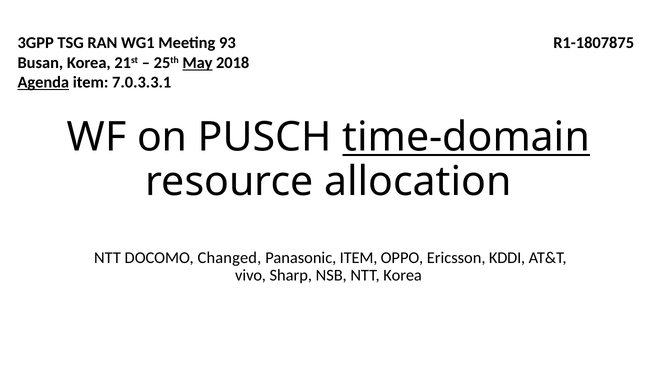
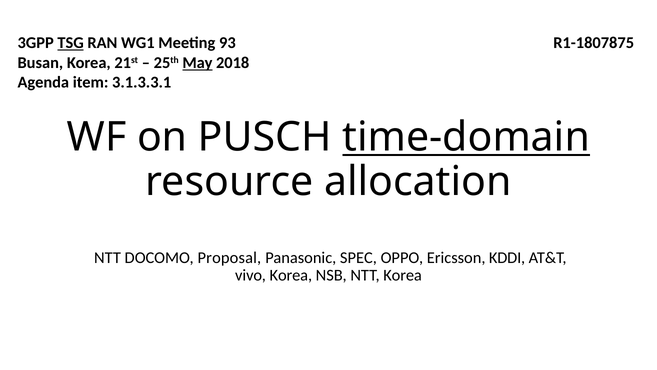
TSG underline: none -> present (71, 43)
Agenda underline: present -> none (43, 82)
7.0.3.3.1: 7.0.3.3.1 -> 3.1.3.3.1 (142, 82)
Changed: Changed -> Proposal (229, 257)
Panasonic ITEM: ITEM -> SPEC (358, 257)
vivo Sharp: Sharp -> Korea (291, 275)
